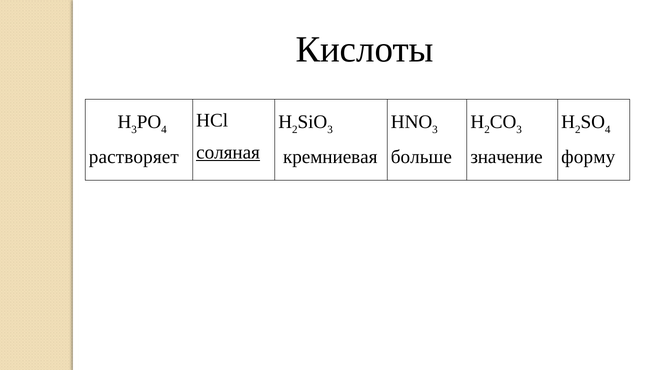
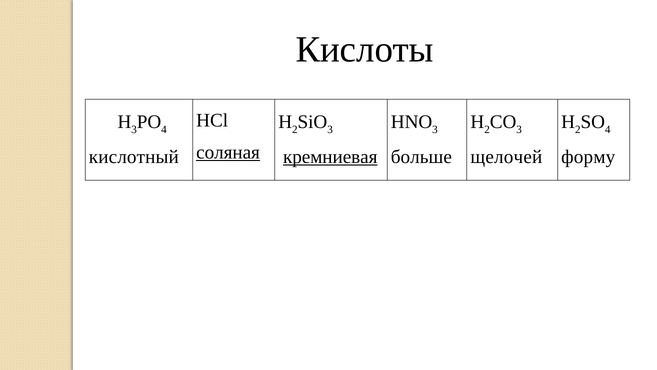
растворяет: растворяет -> кислотный (134, 157)
кремниевая underline: none -> present (330, 157)
значение: значение -> щелочей (506, 157)
